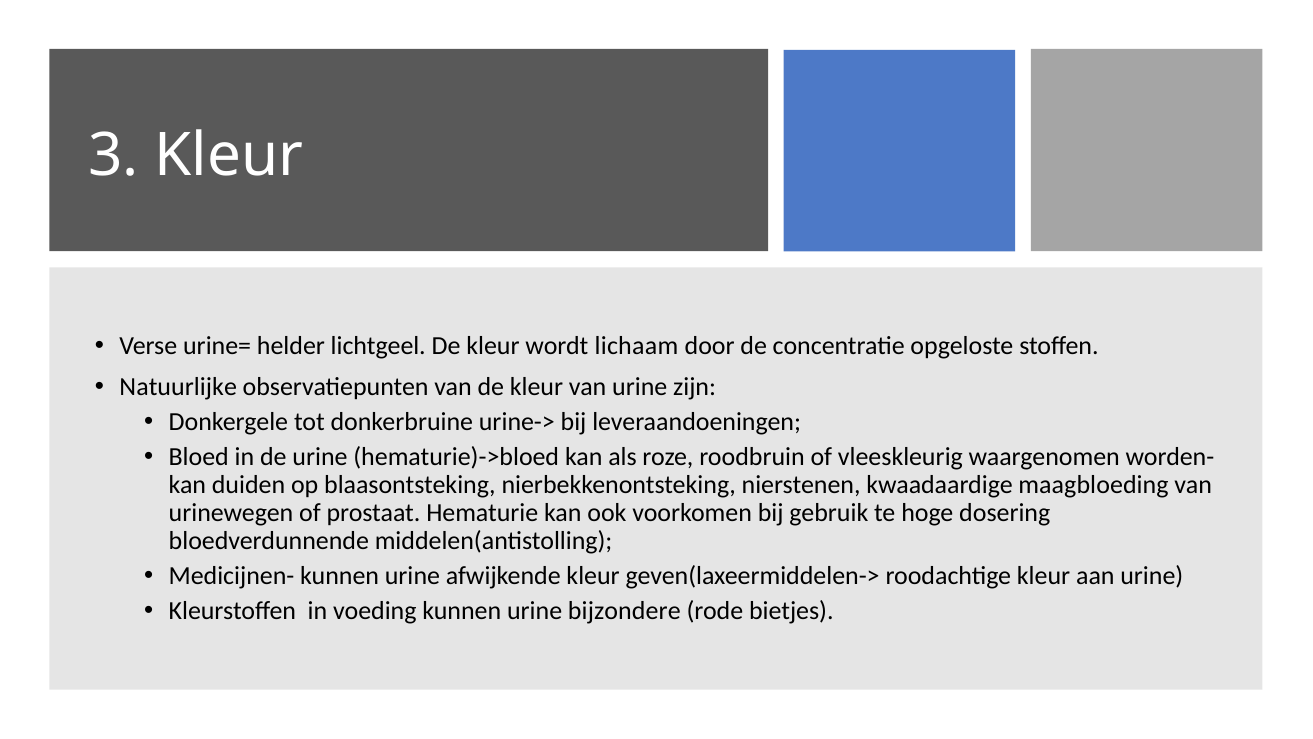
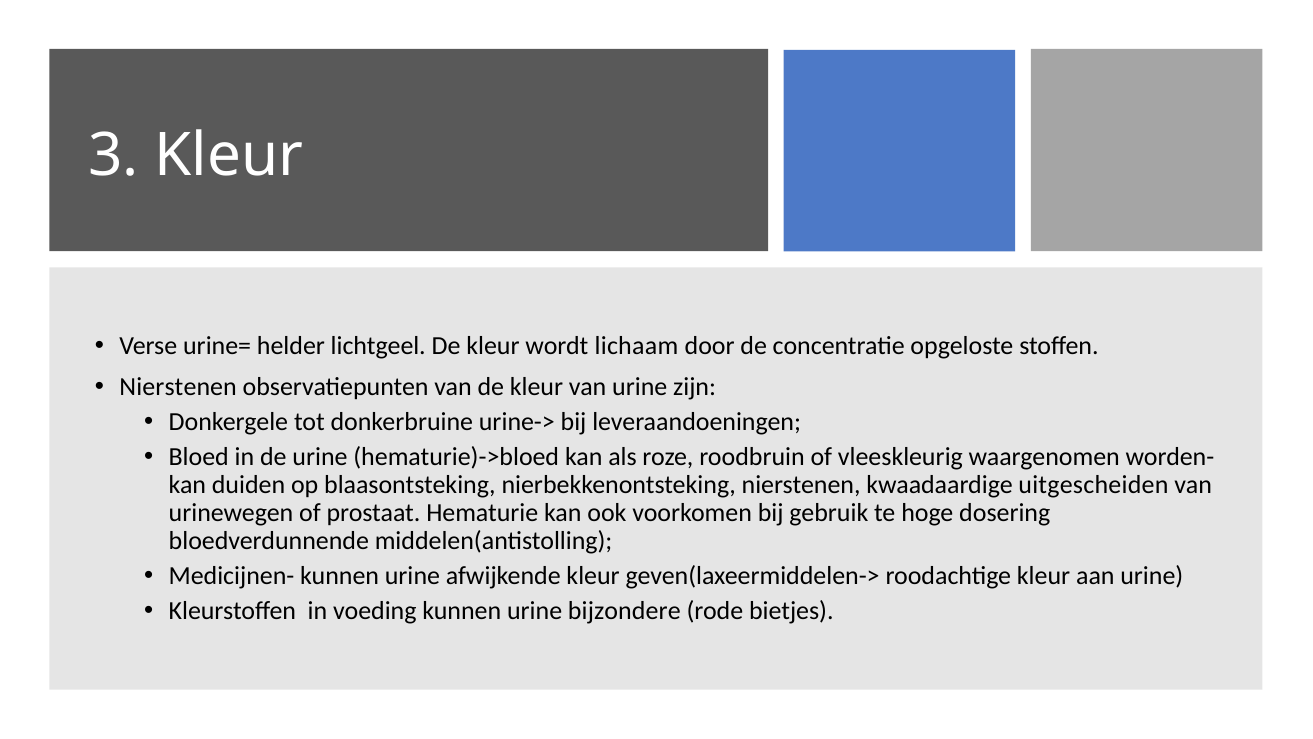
Natuurlijke: Natuurlijke -> Nierstenen (178, 387)
maagbloeding: maagbloeding -> uitgescheiden (1093, 485)
